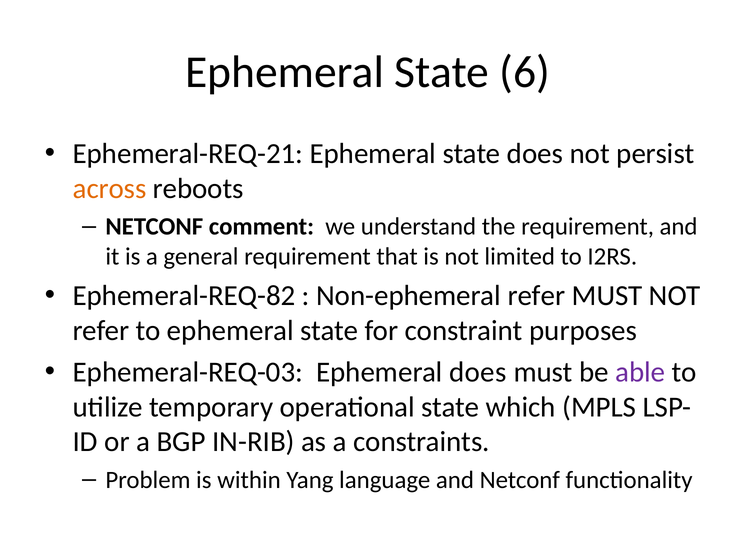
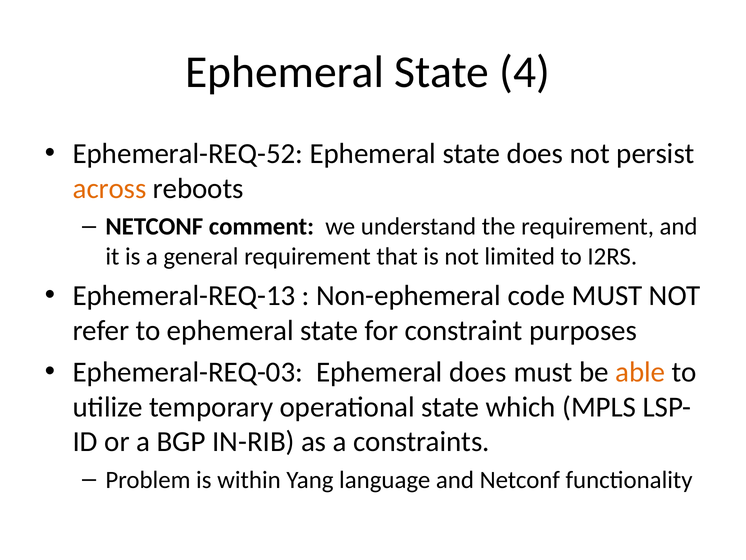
6: 6 -> 4 (525, 72)
Ephemeral-REQ-21: Ephemeral-REQ-21 -> Ephemeral-REQ-52 (188, 154)
Ephemeral-REQ-82: Ephemeral-REQ-82 -> Ephemeral-REQ-13 (184, 296)
Non-ephemeral refer: refer -> code (536, 296)
able colour: purple -> orange (640, 372)
